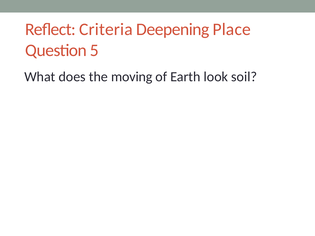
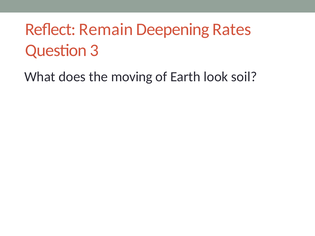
Criteria: Criteria -> Remain (106, 29)
Place: Place -> Rates (232, 29)
5: 5 -> 3 (94, 50)
